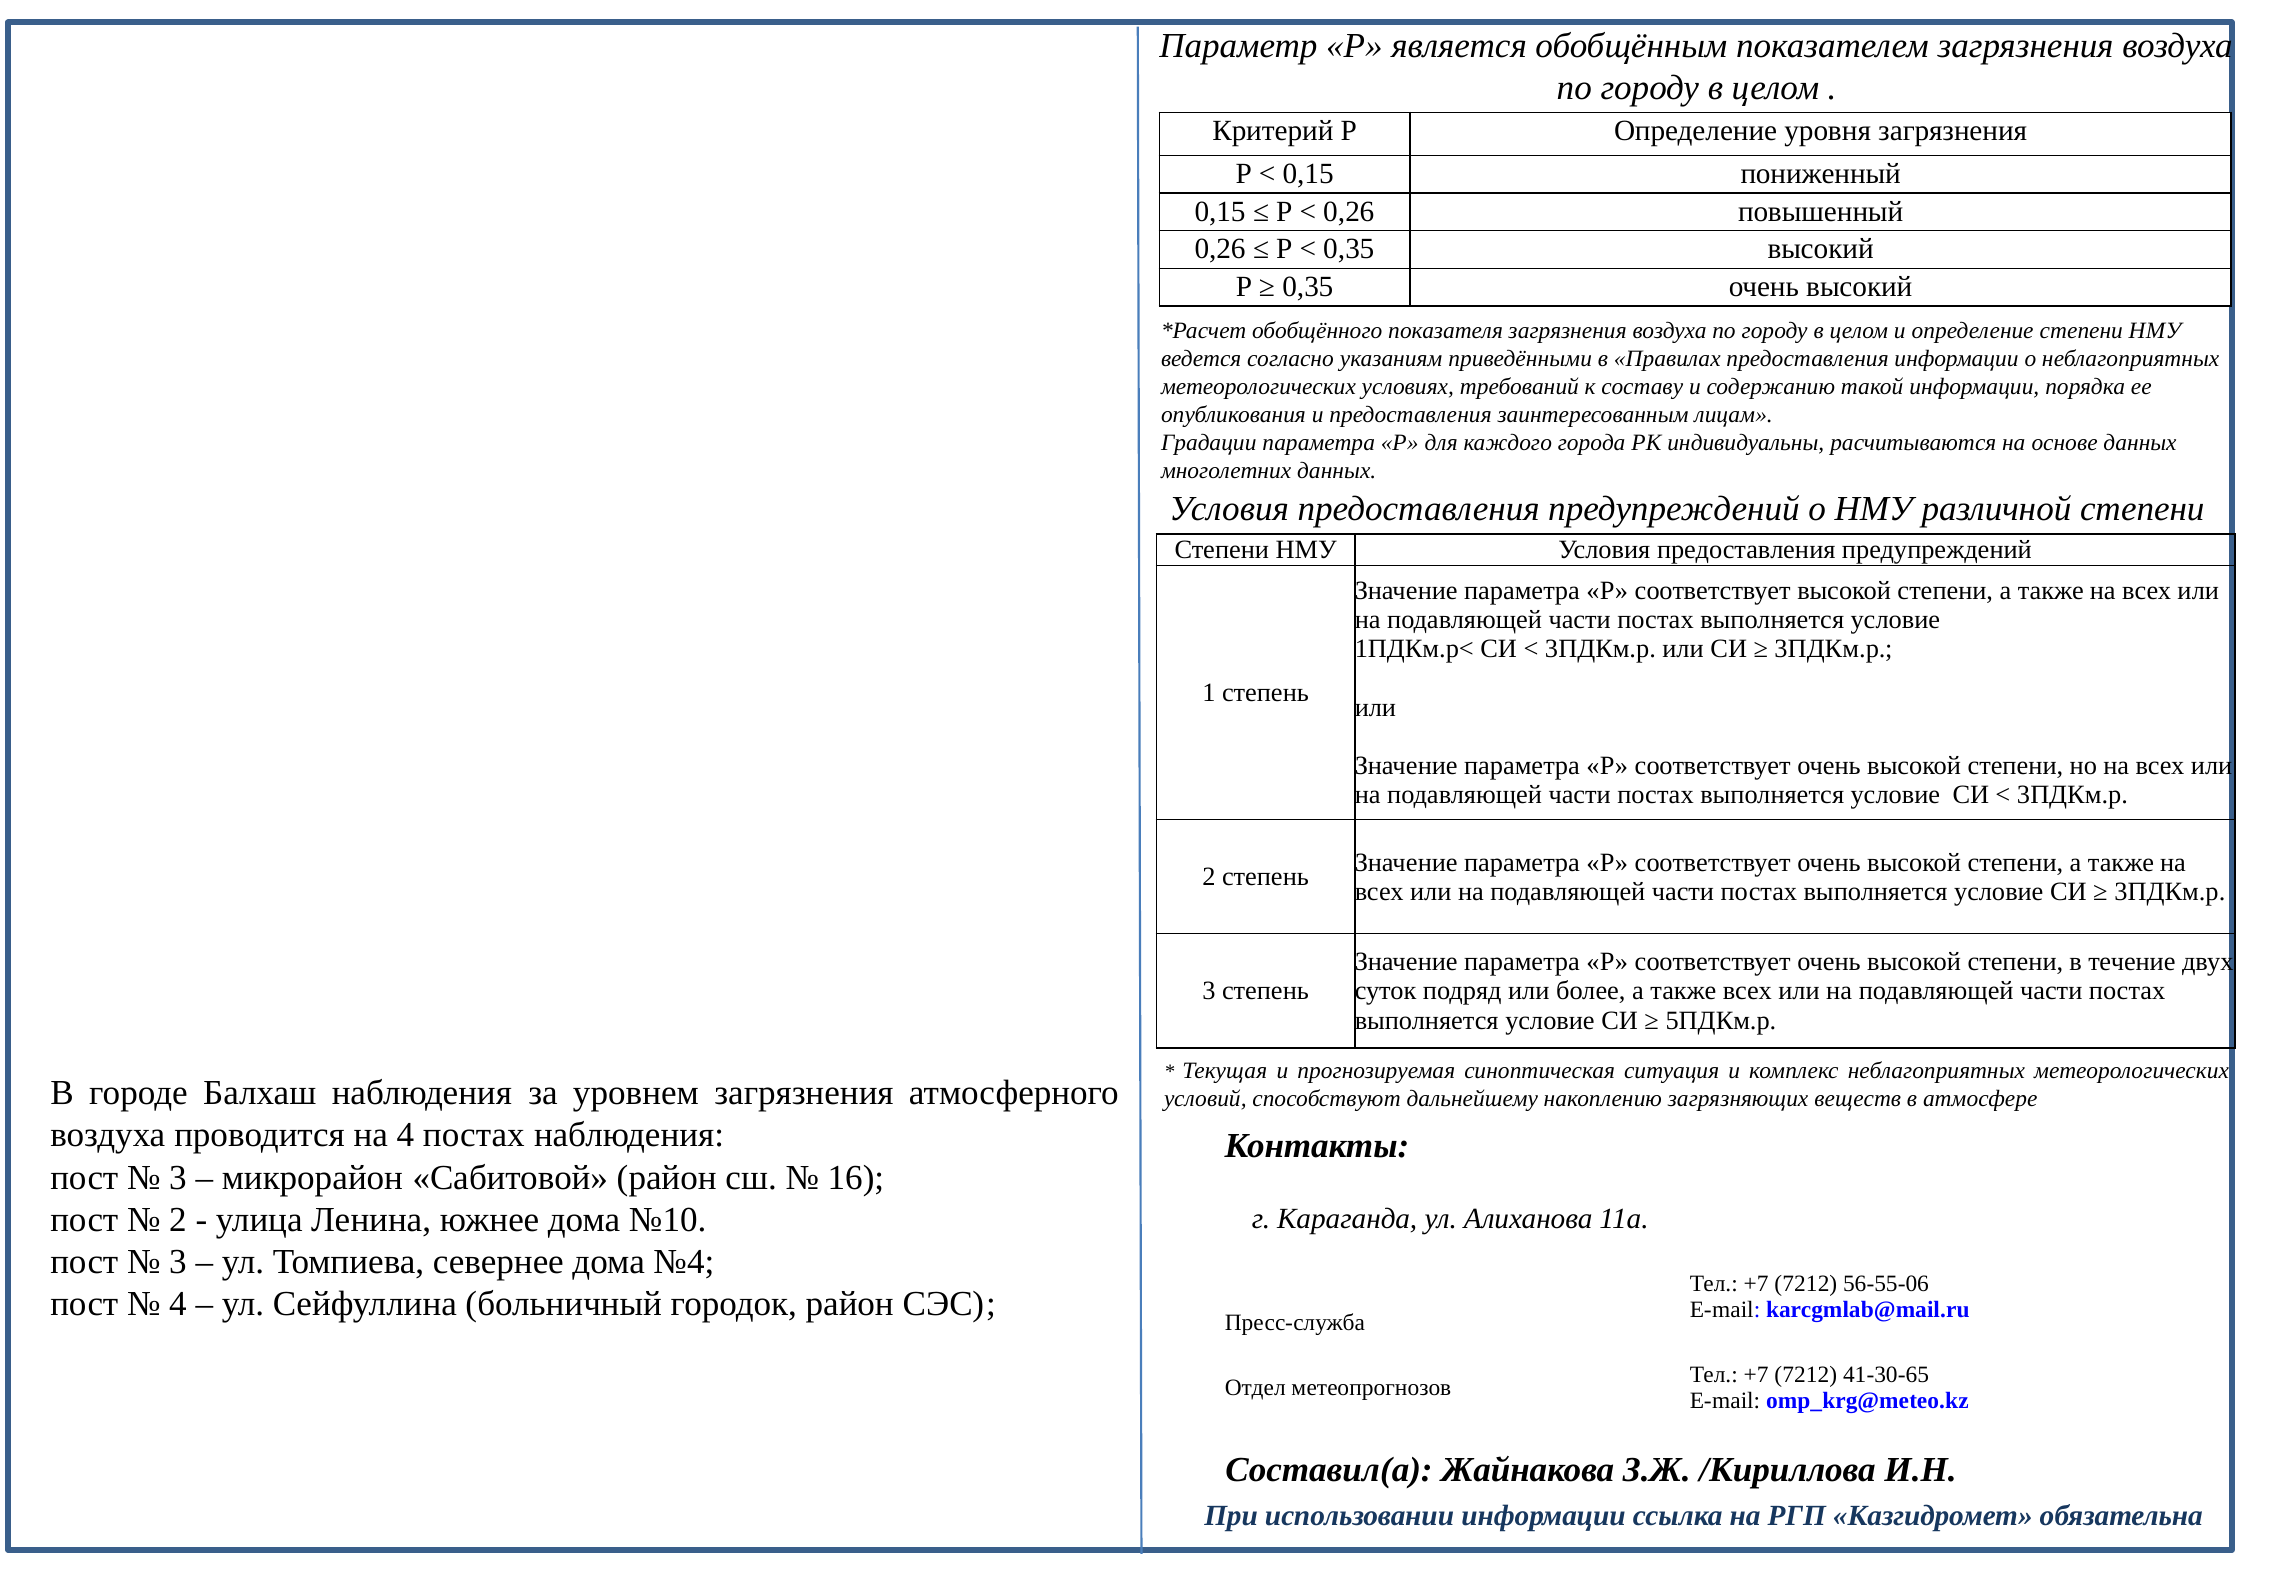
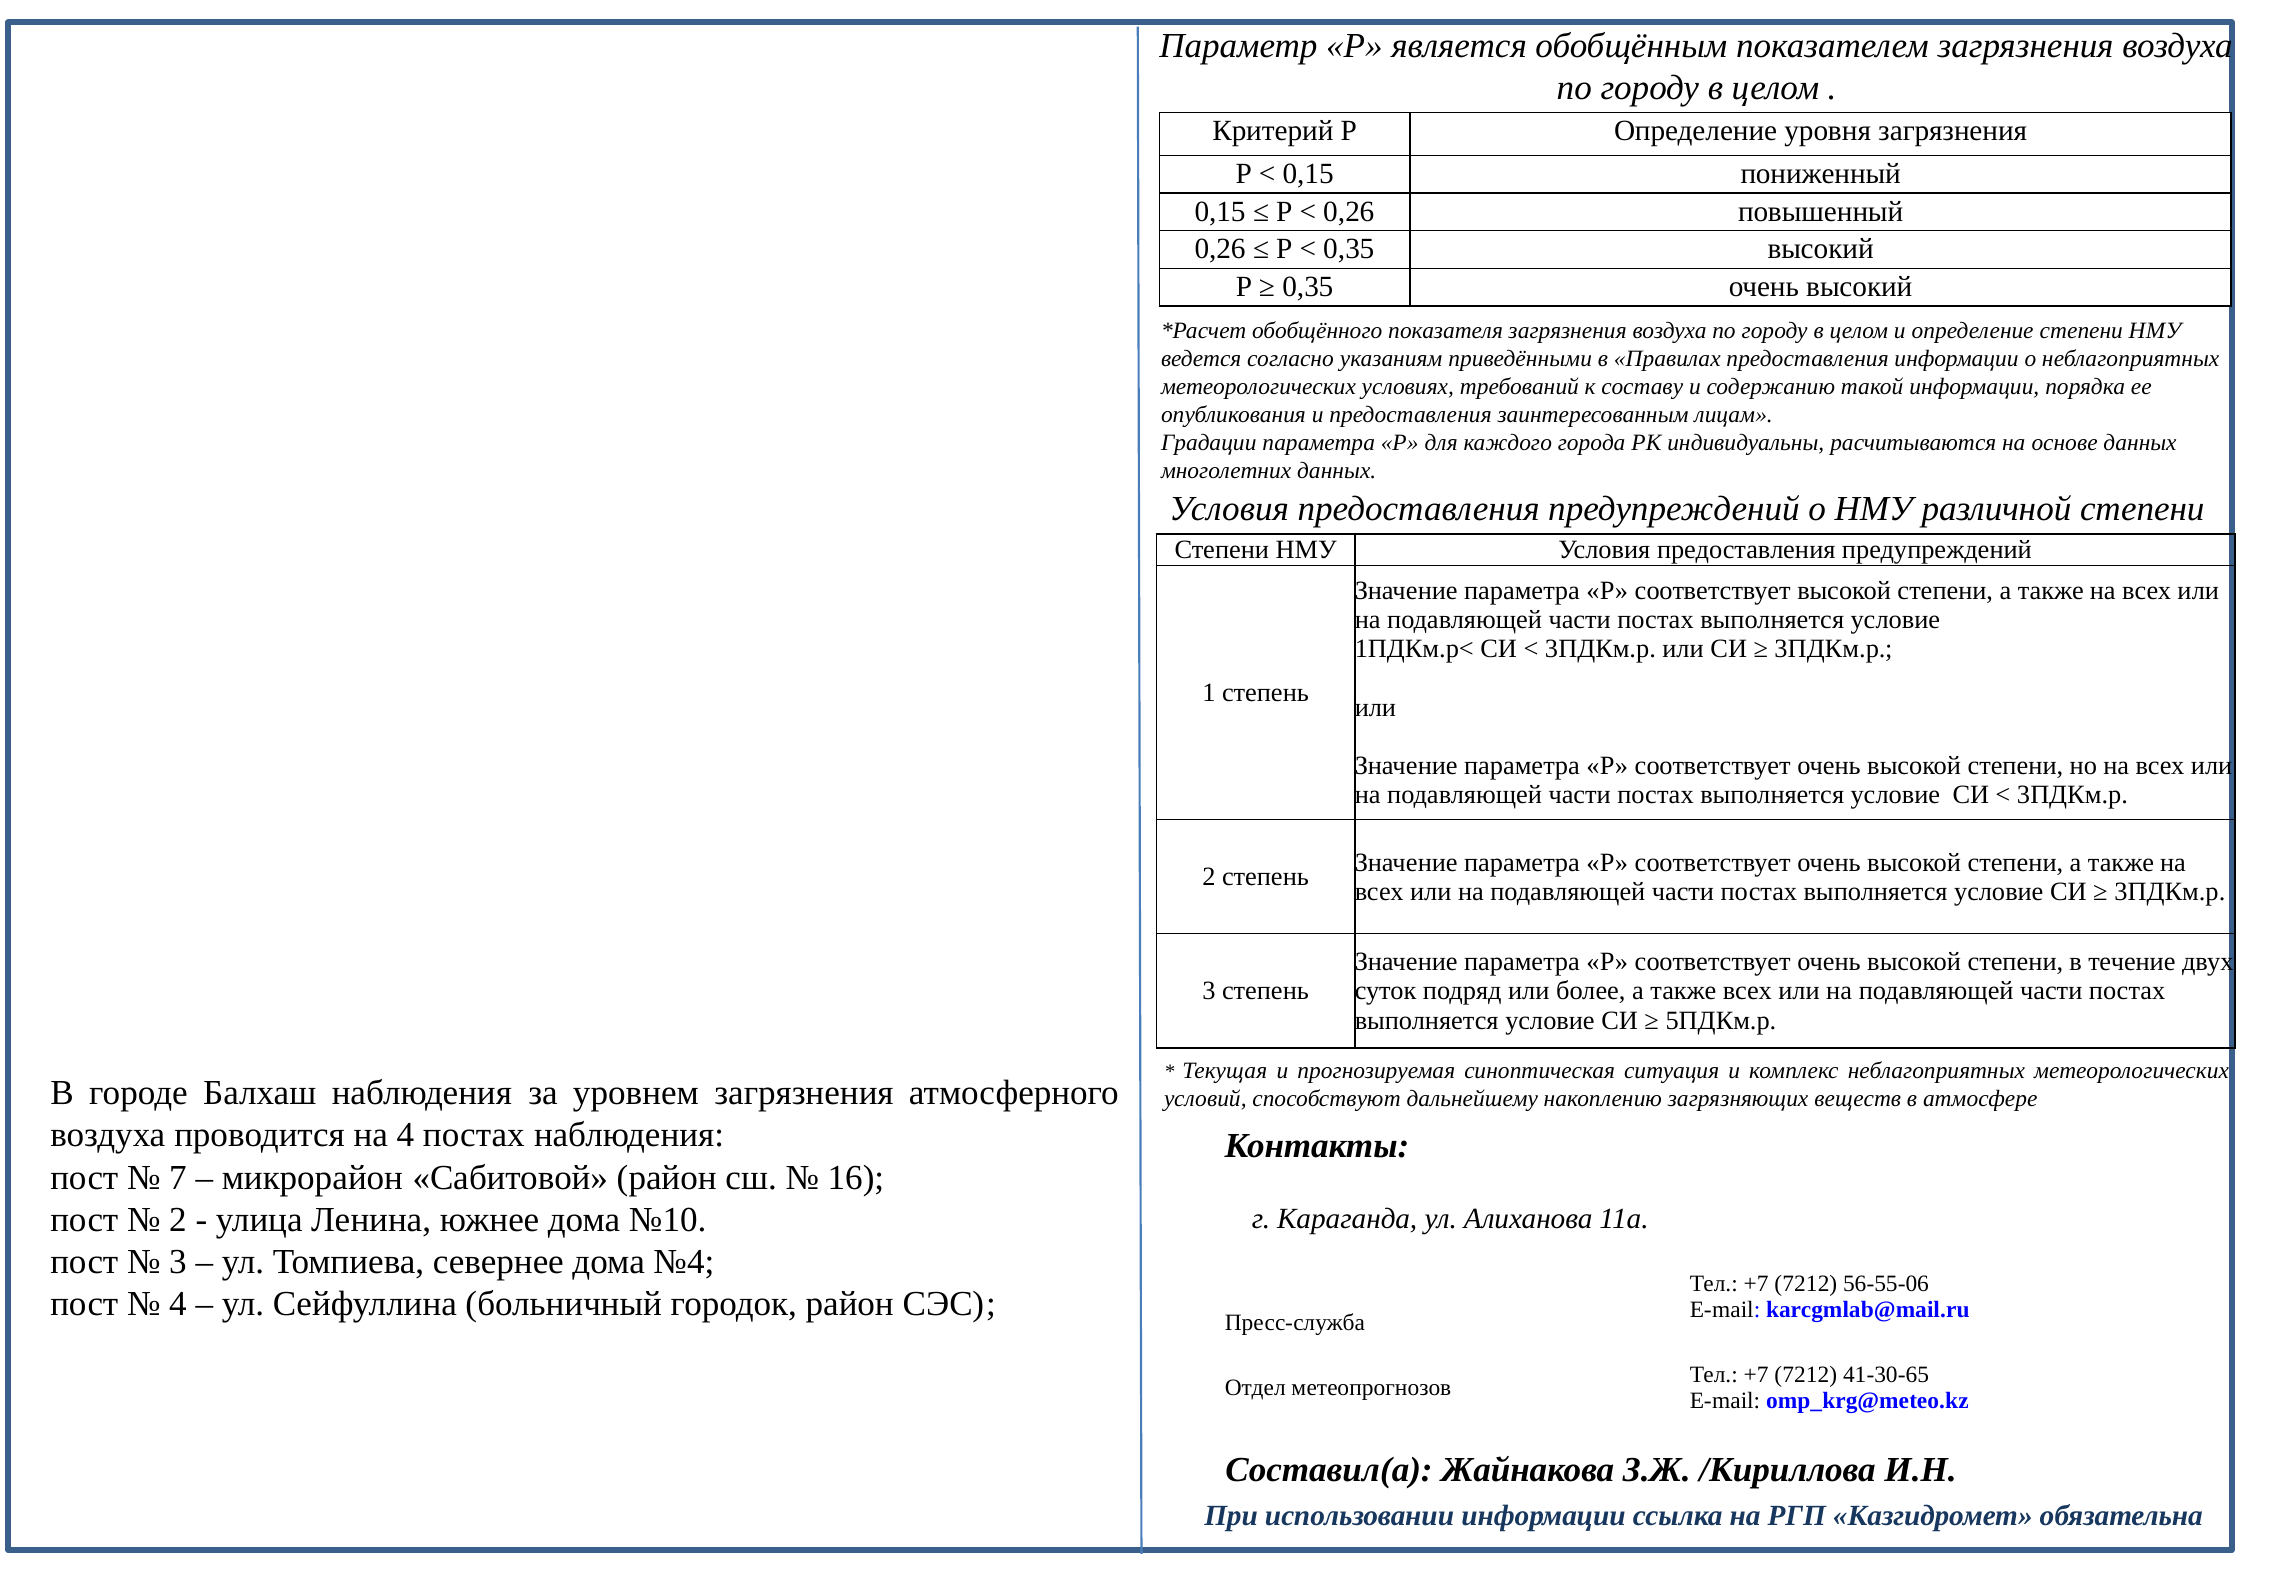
3: 3 -> 7 (178, 1177)
